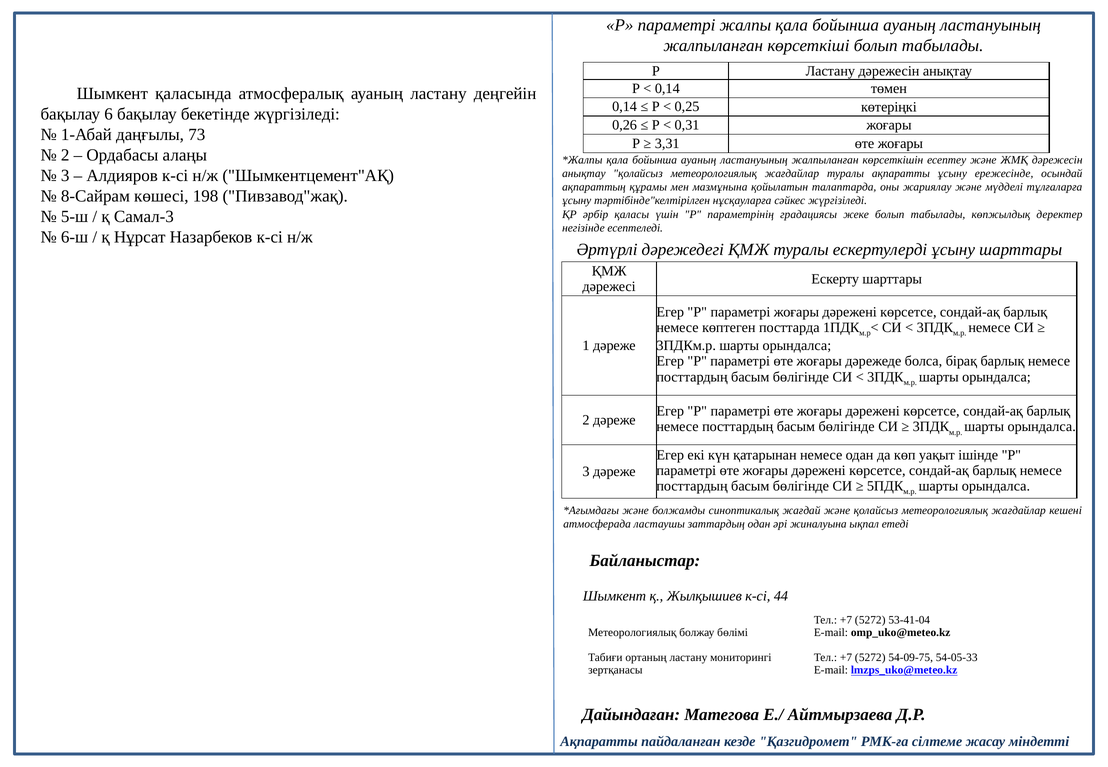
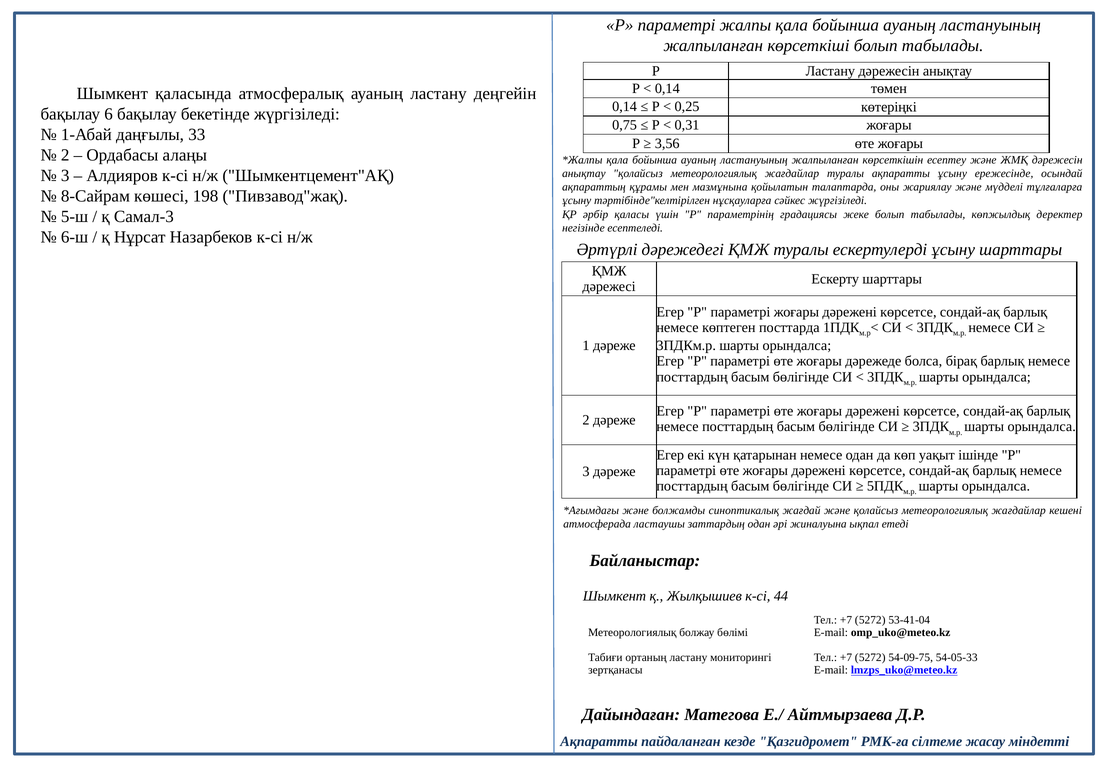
0,26: 0,26 -> 0,75 (625, 125)
73: 73 -> 33 (197, 135)
3,31: 3,31 -> 3,56 (667, 143)
